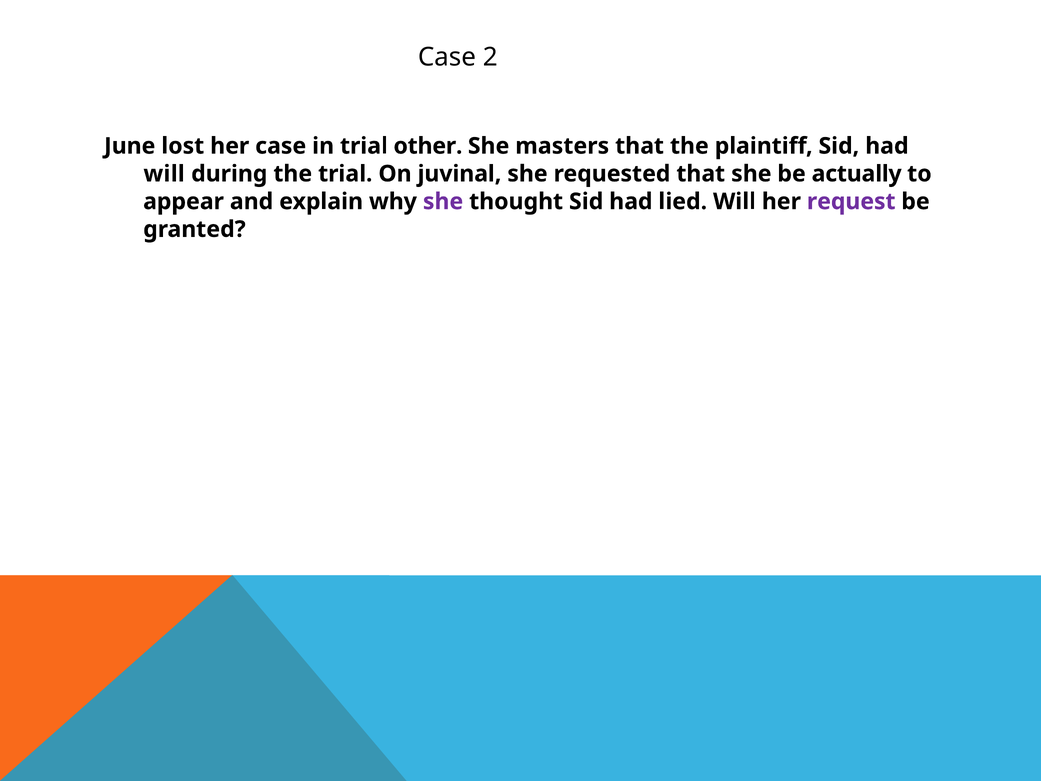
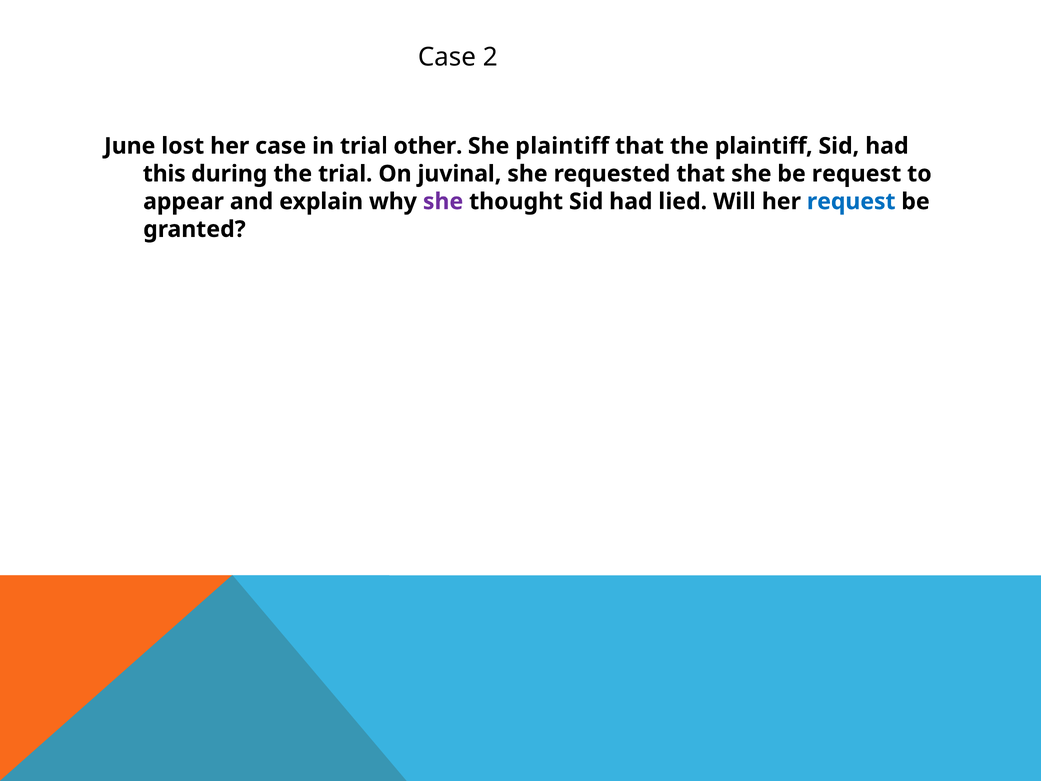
She masters: masters -> plaintiff (562, 146)
will: will -> this (164, 174)
be actually: actually -> request (856, 174)
request colour: purple -> blue (851, 201)
